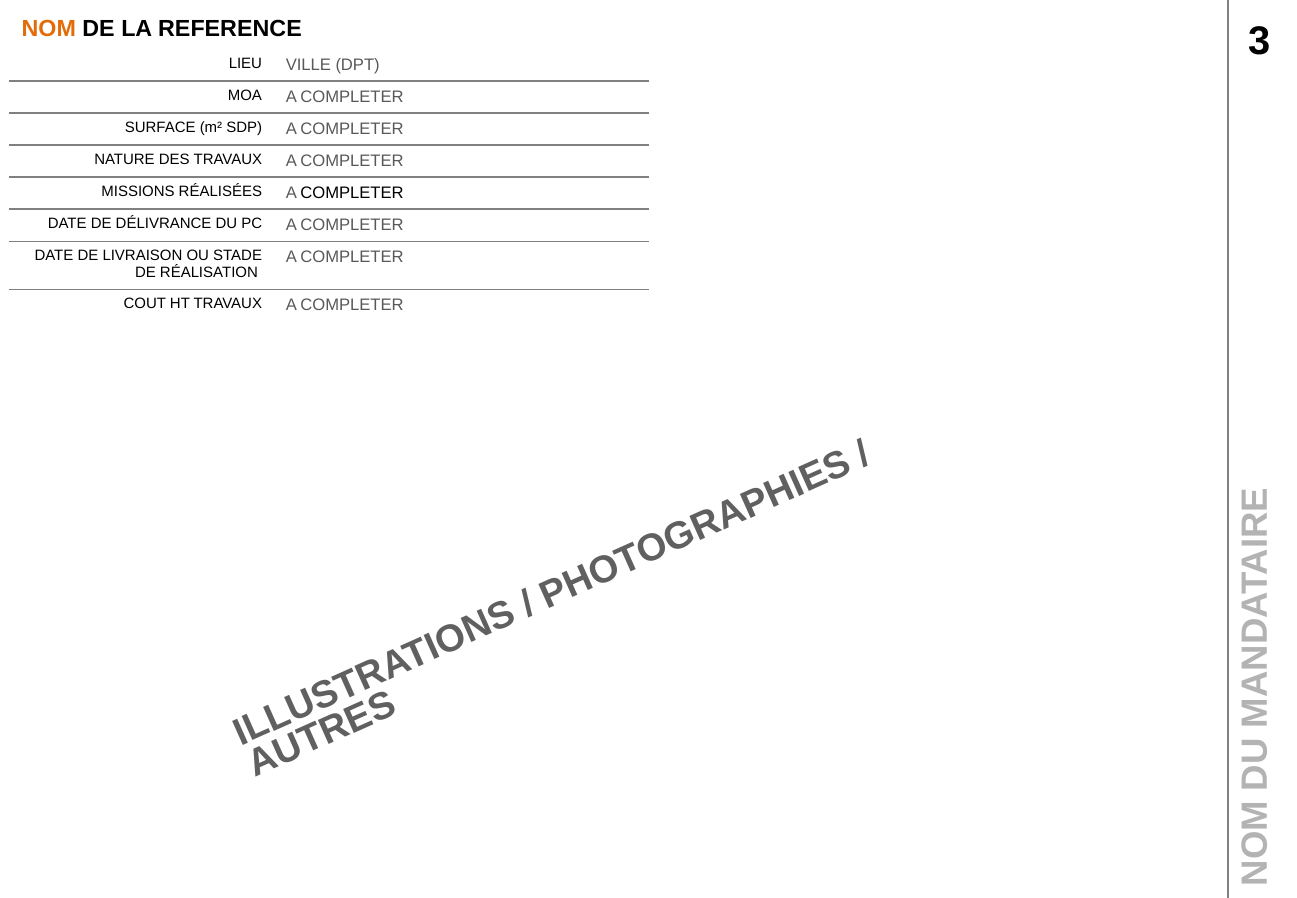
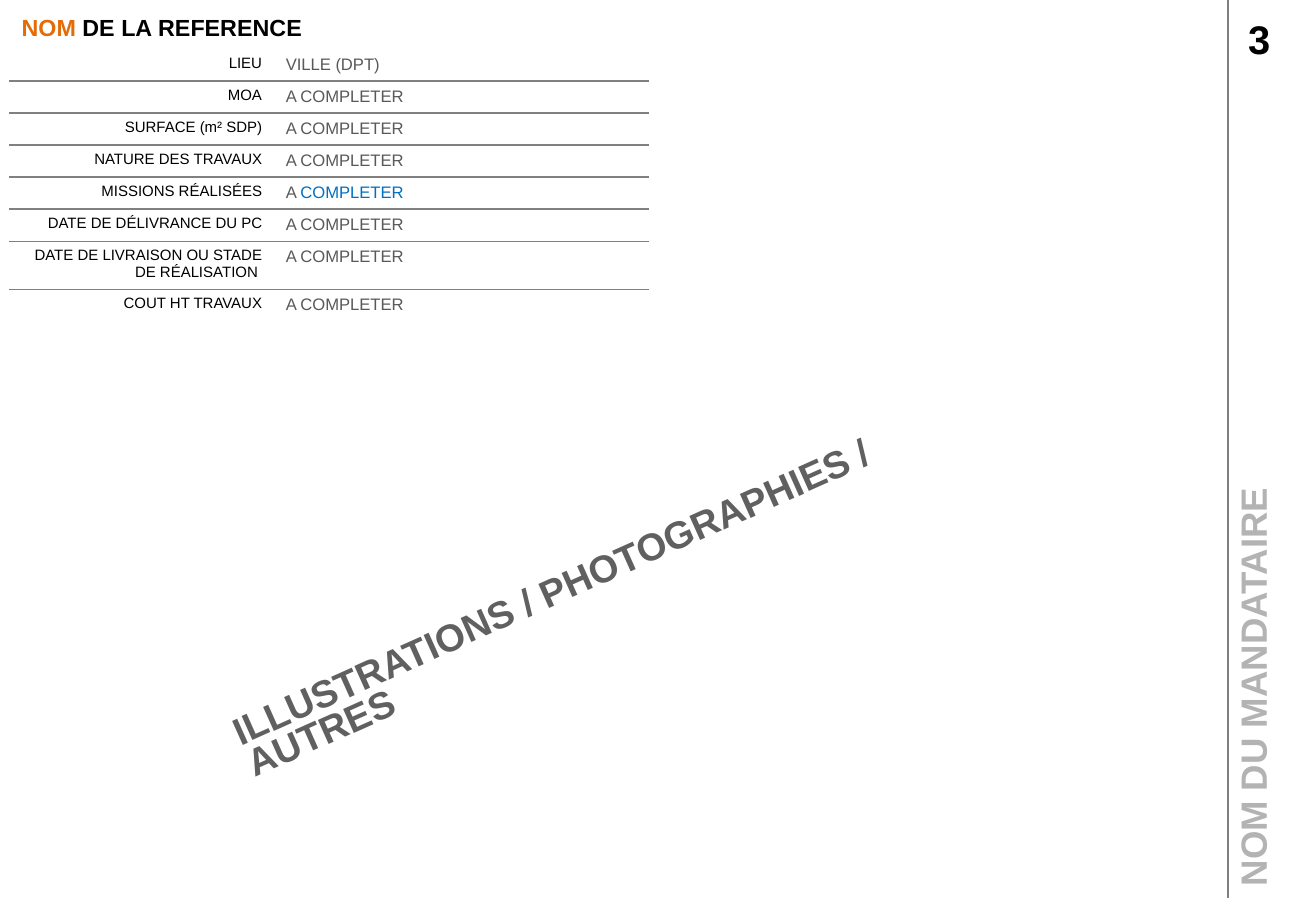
COMPLETER colour: black -> blue (352, 193)
